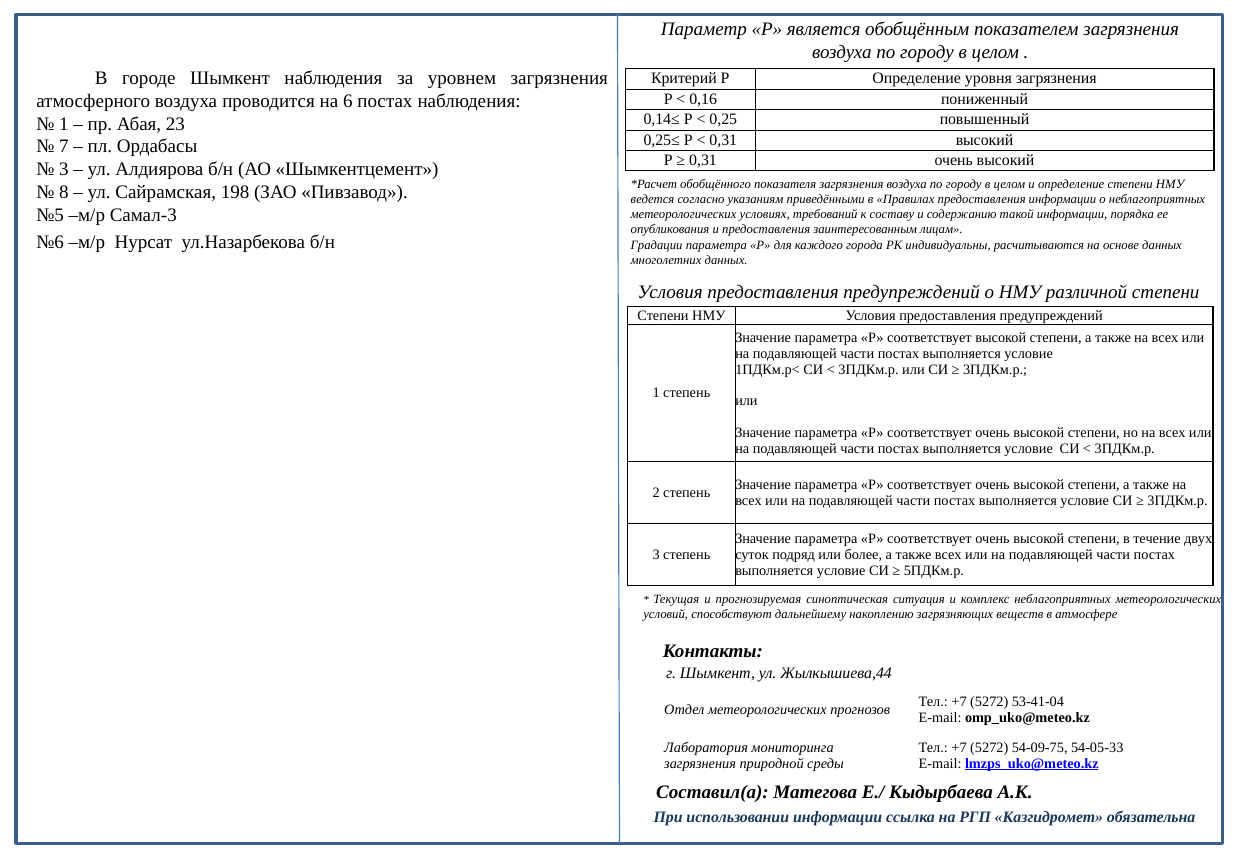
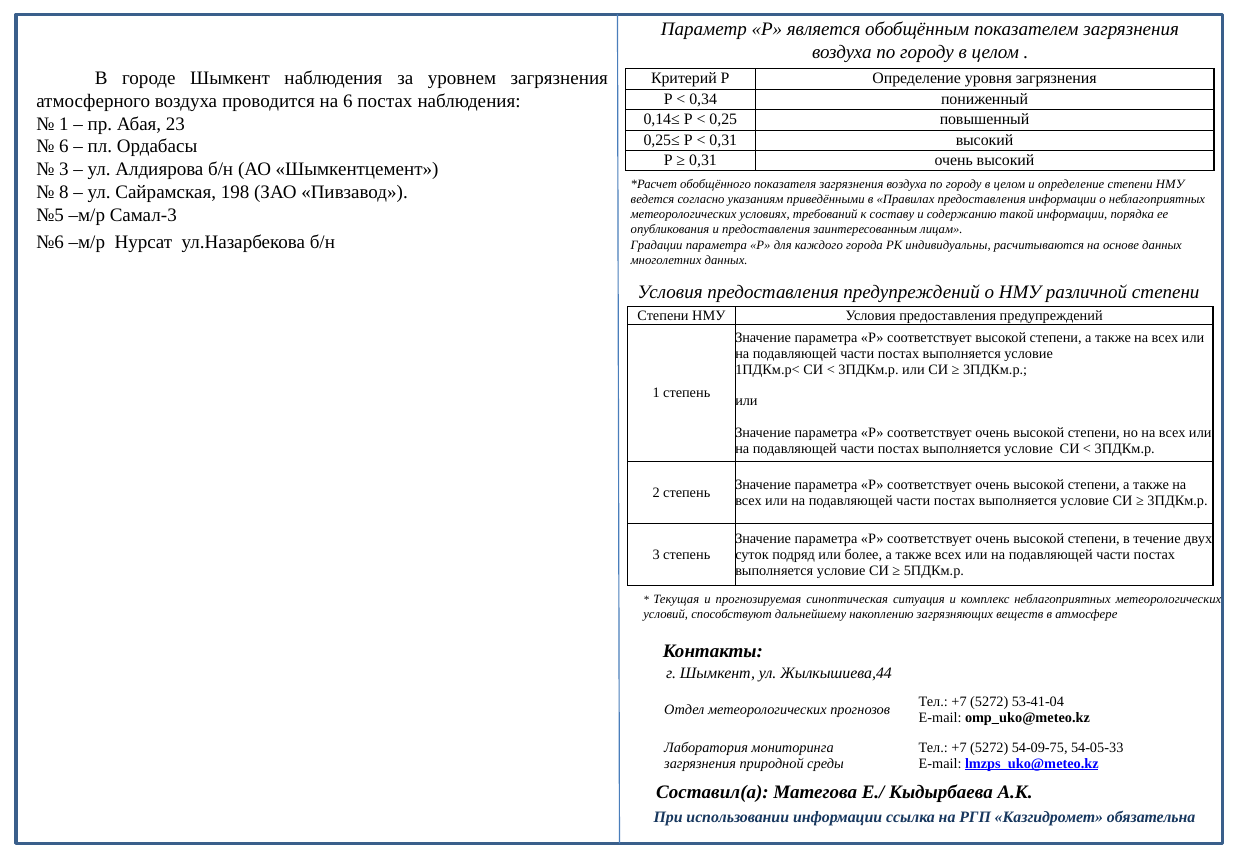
0,16: 0,16 -> 0,34 (703, 99)
7: 7 -> 6 (64, 147)
